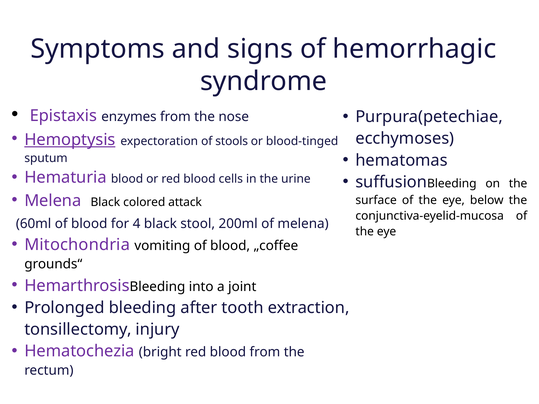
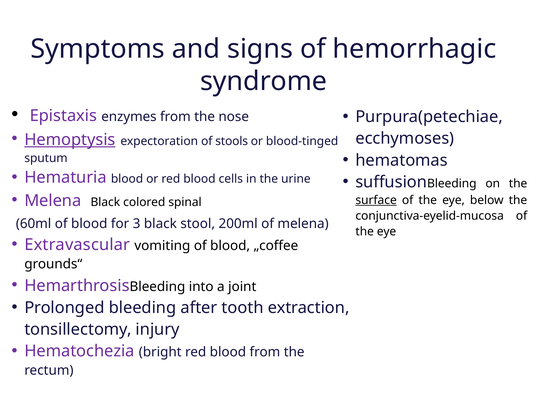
attack: attack -> spinal (185, 202)
surface underline: none -> present (376, 200)
4: 4 -> 3 (137, 224)
Mitochondria: Mitochondria -> Extravascular (77, 245)
